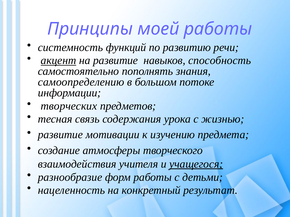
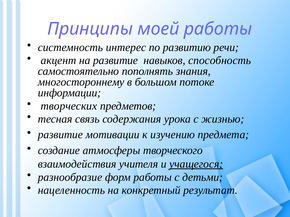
функций: функций -> интерес (126, 47)
акцент underline: present -> none (58, 61)
самоопределению: самоопределению -> многостороннему (81, 82)
